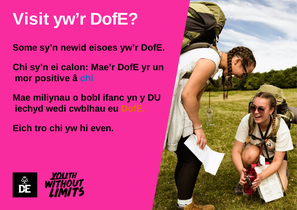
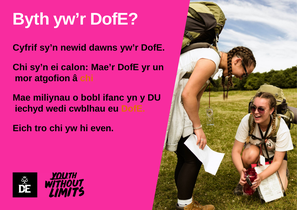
Visit: Visit -> Byth (31, 19)
Some: Some -> Cyfrif (25, 48)
eisoes: eisoes -> dawns (103, 48)
positive: positive -> atgoﬁon (52, 78)
chi colour: blue -> orange (87, 78)
